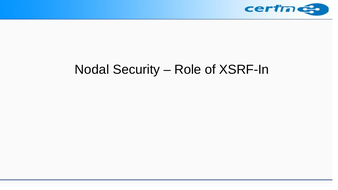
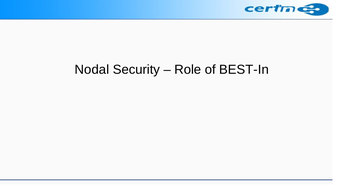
XSRF-In: XSRF-In -> BEST-In (244, 70)
